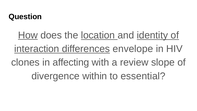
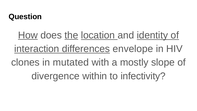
the underline: none -> present (71, 35)
affecting: affecting -> mutated (71, 62)
review: review -> mostly (134, 62)
essential: essential -> infectivity (143, 76)
